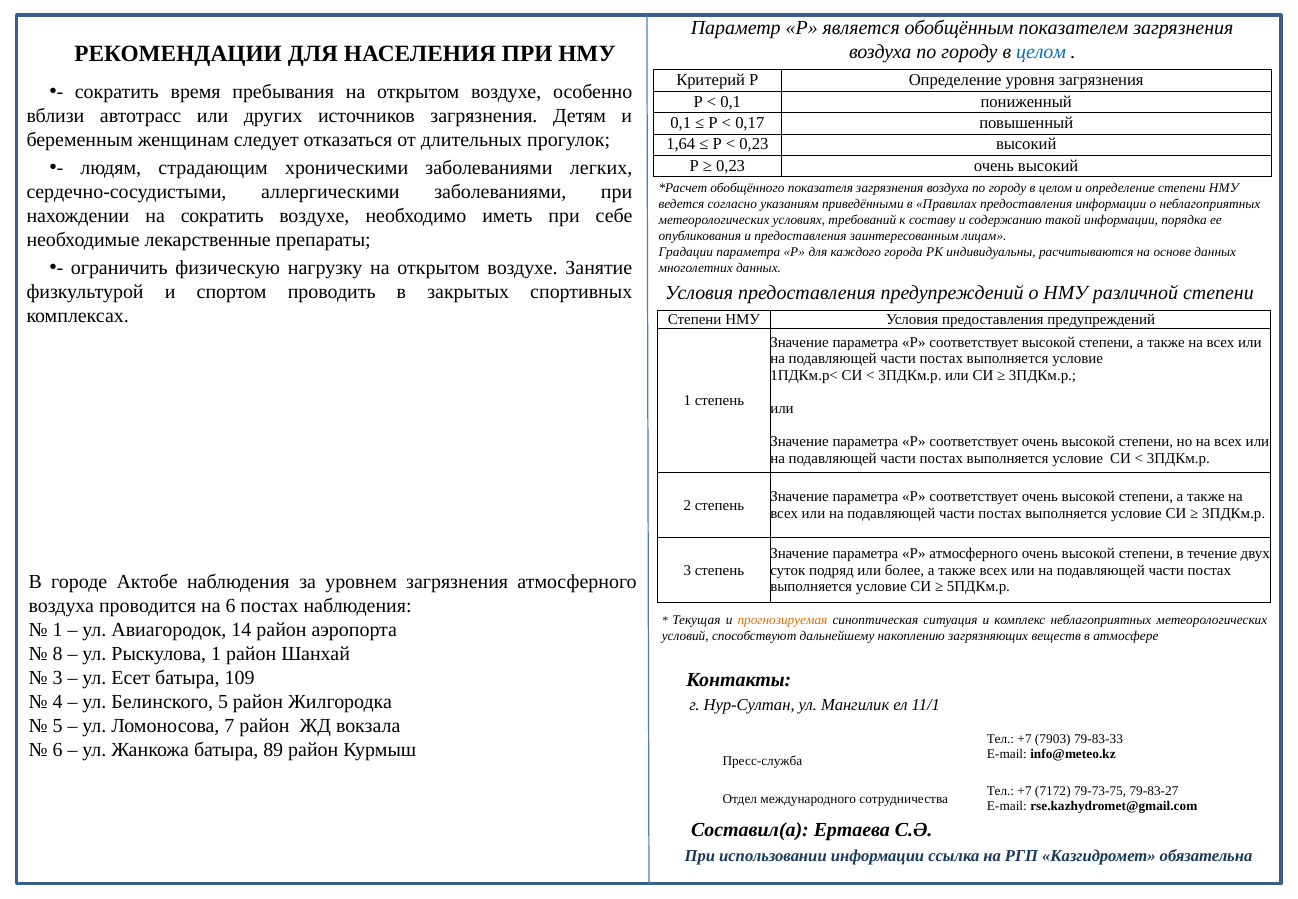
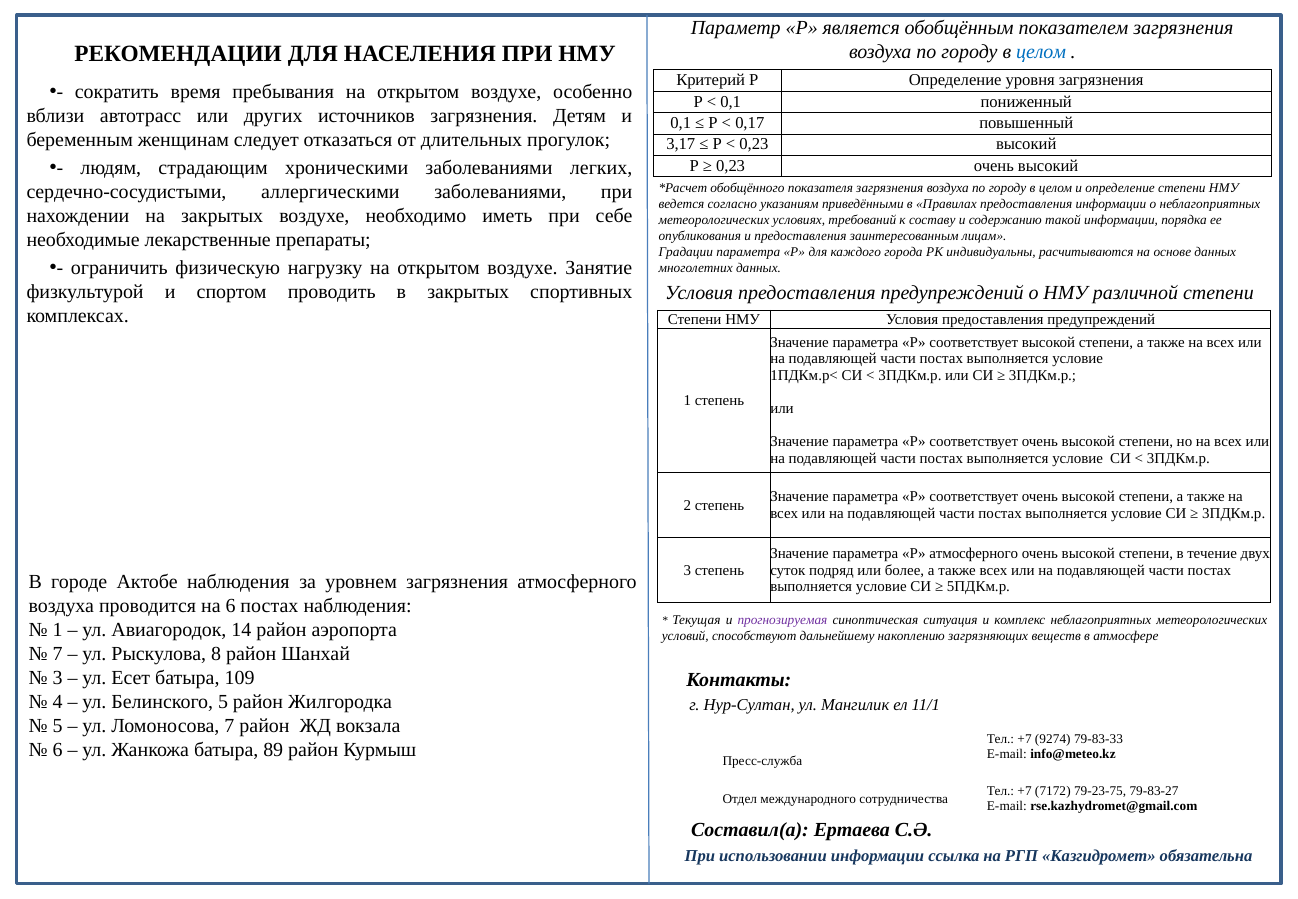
1,64: 1,64 -> 3,17 (681, 144)
на сократить: сократить -> закрытых (222, 216)
прогнозируемая colour: orange -> purple (782, 620)
8: 8 -> 7 (58, 654)
Рыскулова 1: 1 -> 8 (216, 654)
7903: 7903 -> 9274 (1053, 739)
79-73-75: 79-73-75 -> 79-23-75 (1100, 791)
